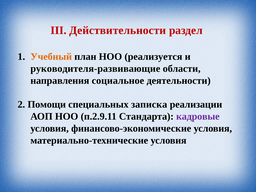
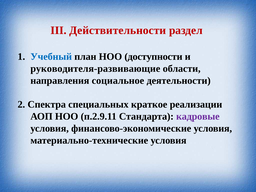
Учебный colour: orange -> blue (51, 57)
реализуется: реализуется -> доступности (153, 57)
Помощи: Помощи -> Спектра (47, 104)
записка: записка -> краткое (149, 104)
